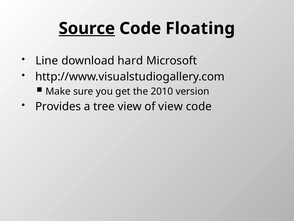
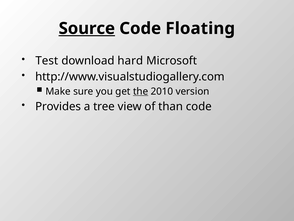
Line: Line -> Test (47, 61)
the underline: none -> present (141, 91)
of view: view -> than (171, 106)
